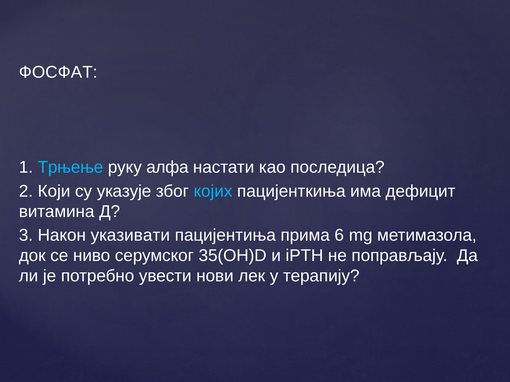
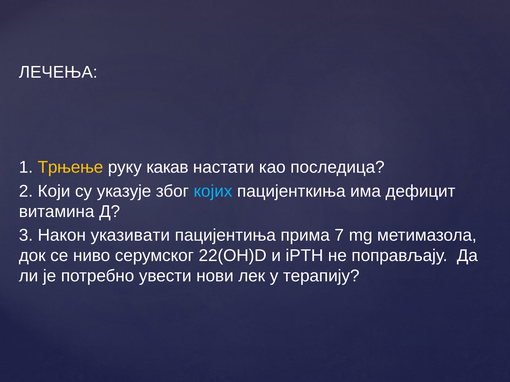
ФОСФАТ: ФОСФАТ -> ЛЕЧЕЊА (58, 72)
Трњење colour: light blue -> yellow (71, 168)
алфа: алфа -> какав (167, 168)
6: 6 -> 7 (339, 236)
35(OH)D: 35(OH)D -> 22(OH)D (233, 256)
